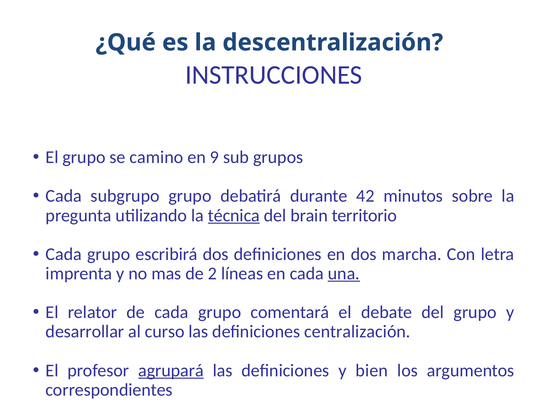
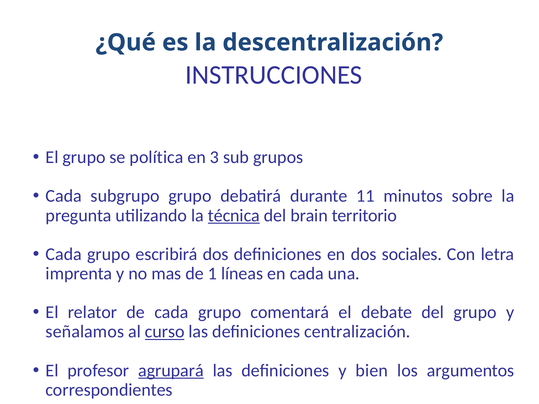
camino: camino -> política (157, 157)
9: 9 -> 3 (215, 157)
42: 42 -> 11 (365, 196)
marcha: marcha -> sociales (412, 254)
2: 2 -> 1 (212, 274)
una underline: present -> none (344, 274)
desarrollar: desarrollar -> señalamos (85, 332)
curso underline: none -> present (165, 332)
